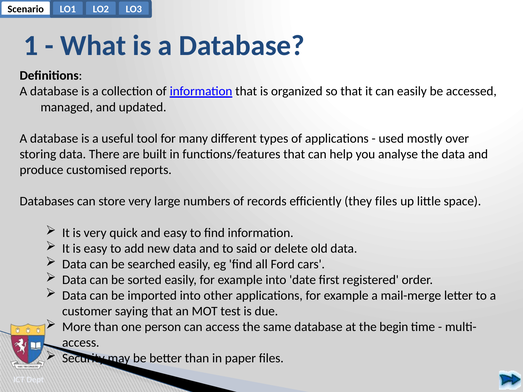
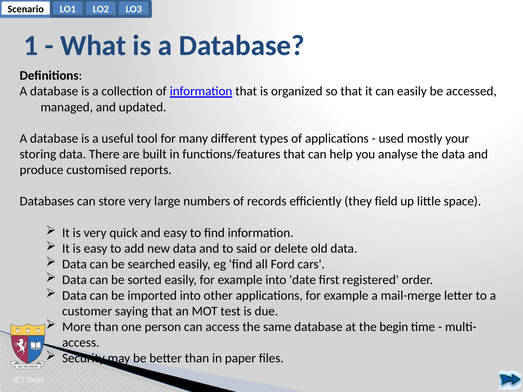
over: over -> your (457, 139)
they files: files -> field (386, 201)
